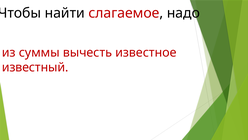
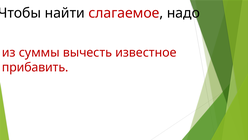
известный: известный -> прибавить (35, 67)
